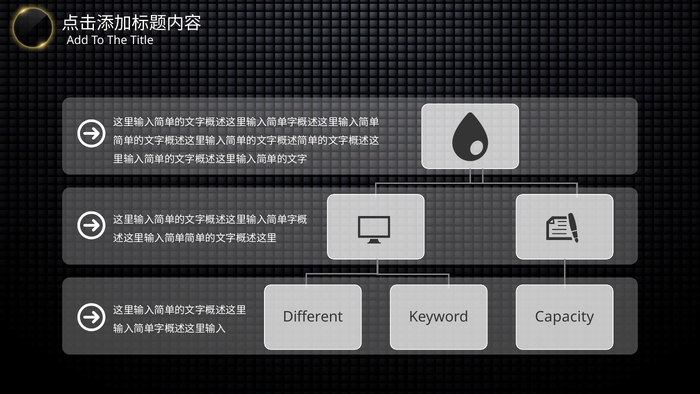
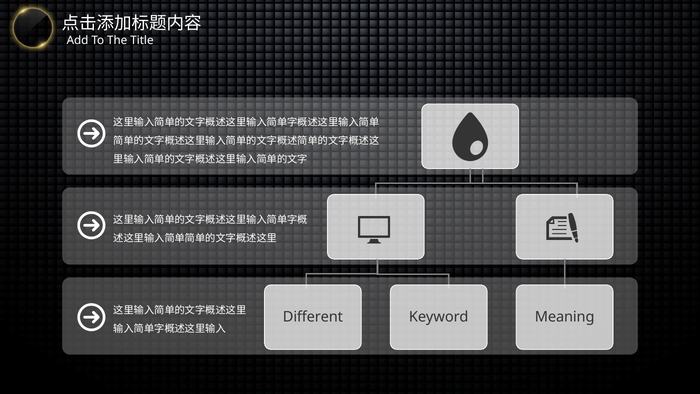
Capacity: Capacity -> Meaning (565, 317)
